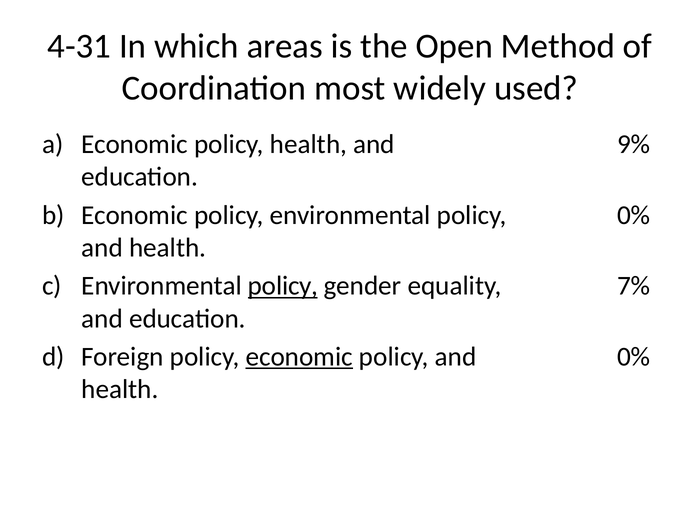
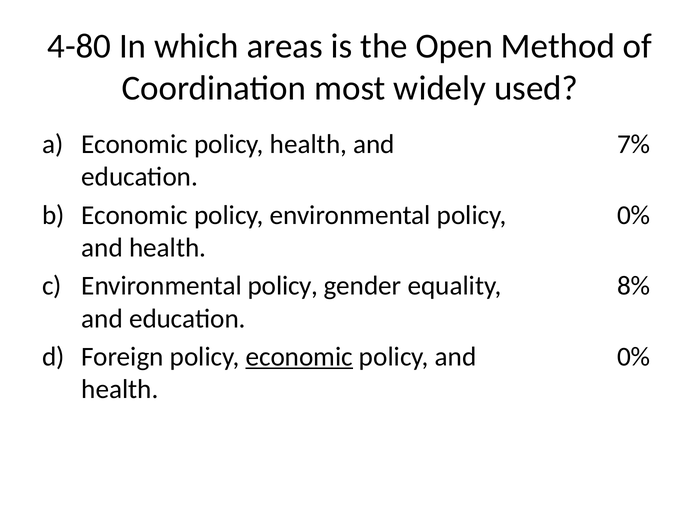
4-31: 4-31 -> 4-80 (79, 46)
9%: 9% -> 7% (634, 144)
policy underline: present -> none (283, 286)
7%: 7% -> 8% (634, 286)
